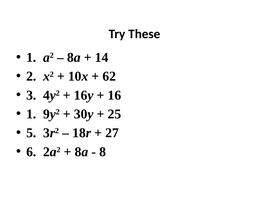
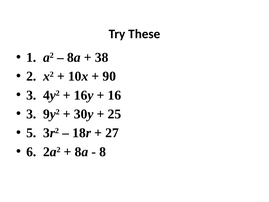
14: 14 -> 38 (102, 57)
62: 62 -> 90 (109, 76)
1: 1 -> 3 (31, 114)
